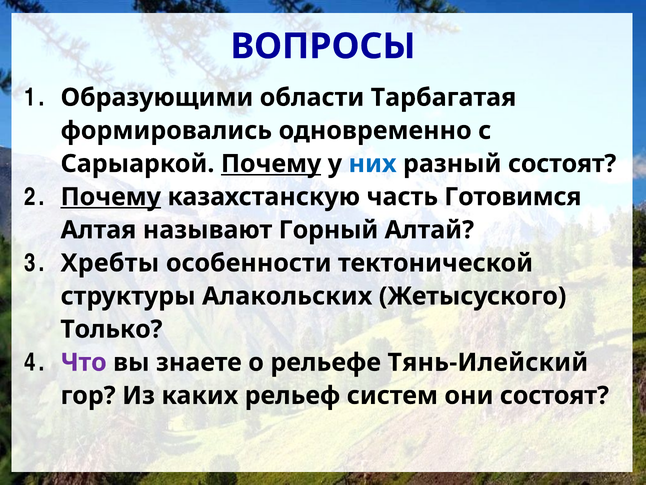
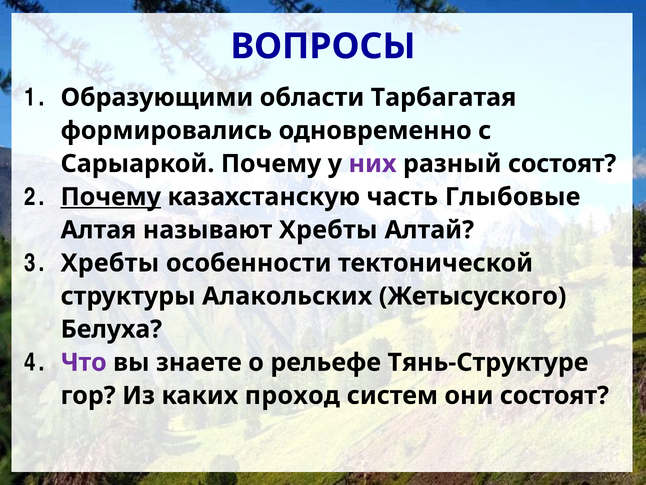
Почему underline: present -> none (271, 164)
них colour: blue -> purple (373, 164)
Готовимся: Готовимся -> Глыбовые (513, 197)
называют Горный: Горный -> Хребты (328, 230)
Только: Только -> Белуха (111, 329)
Тянь-Илейский: Тянь-Илейский -> Тянь-Структуре (488, 362)
рельеф: рельеф -> проход (292, 395)
